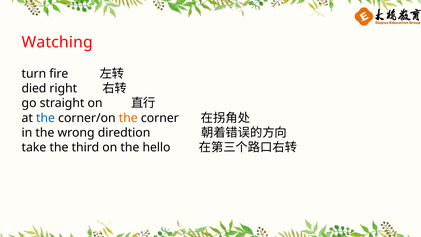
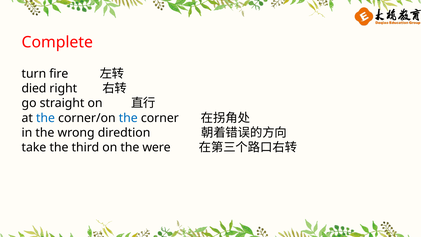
Watching: Watching -> Complete (57, 42)
the colour: orange -> blue (128, 118)
hello: hello -> were (157, 147)
